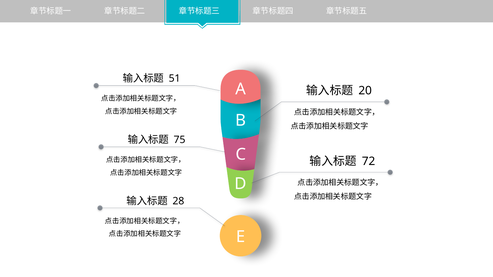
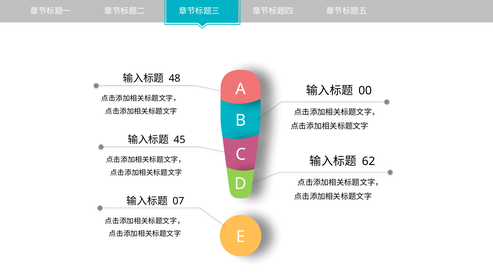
51: 51 -> 48 (175, 79)
20: 20 -> 00 (365, 91)
75: 75 -> 45 (180, 140)
72: 72 -> 62 (369, 161)
28: 28 -> 07 (178, 201)
